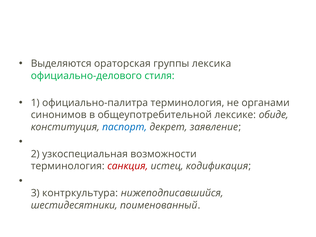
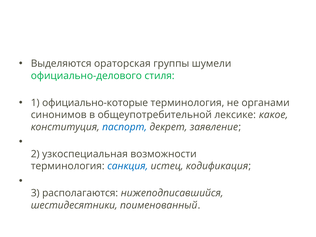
лексика: лексика -> шумели (212, 64)
официально-палитра: официально-палитра -> официально-которые (95, 103)
обиде: обиде -> какое (274, 115)
санкция colour: red -> blue (128, 166)
контркультура: контркультура -> располагаются (80, 193)
